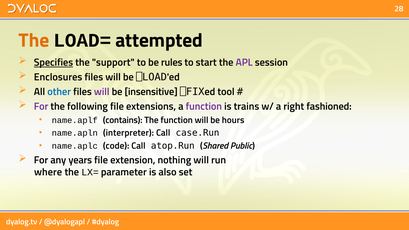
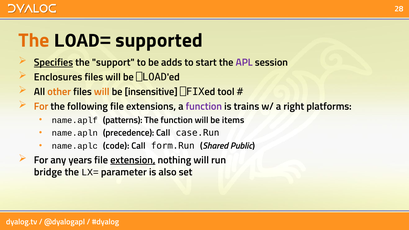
attempted: attempted -> supported (159, 41)
rules: rules -> adds (172, 63)
other colour: blue -> orange (59, 92)
will colour: purple -> orange (102, 92)
For colour: purple -> orange (41, 107)
fashioned: fashioned -> platforms (329, 107)
contains: contains -> patterns (123, 120)
hours: hours -> items (233, 120)
interpreter: interpreter -> precedence (129, 133)
atop.Run: atop.Run -> form.Run (173, 146)
extension underline: none -> present (133, 160)
where: where -> bridge (48, 172)
